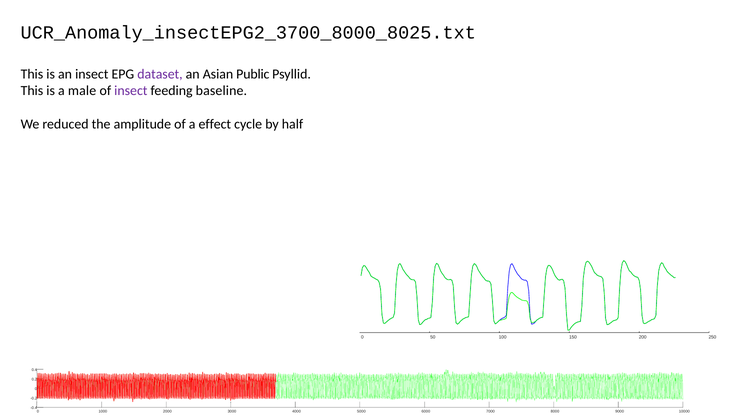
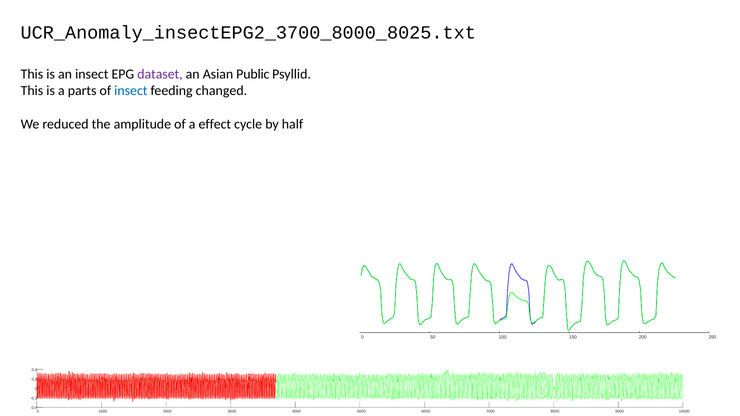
male: male -> parts (82, 91)
insect colour: purple -> blue (131, 91)
baseline: baseline -> changed (221, 91)
